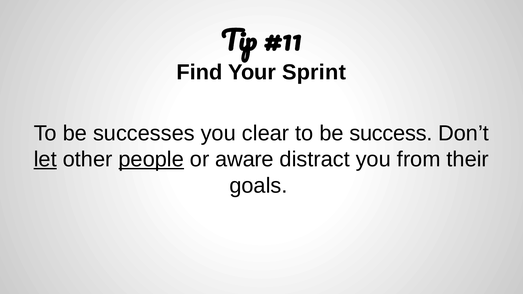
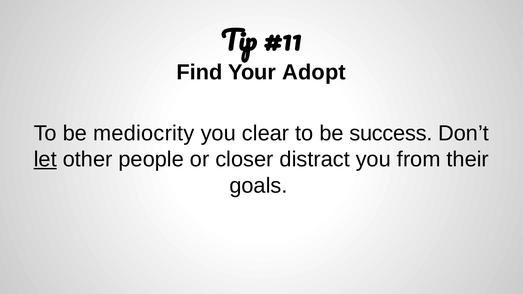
Sprint: Sprint -> Adopt (314, 72)
successes: successes -> mediocrity (144, 133)
people underline: present -> none (151, 160)
aware: aware -> closer (244, 160)
